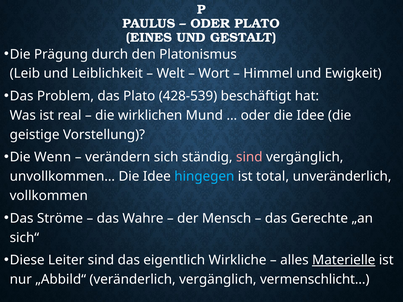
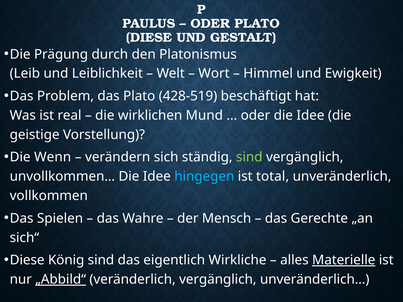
EINES: EINES -> DIESE (149, 37)
428-539: 428-539 -> 428-519 (188, 96)
sind colour: pink -> light green (249, 157)
Ströme: Ströme -> Spielen (60, 218)
Leiter: Leiter -> König (66, 260)
„Abbild“ underline: none -> present (61, 280)
vermenschlicht…: vermenschlicht… -> unveränderlich… (315, 280)
